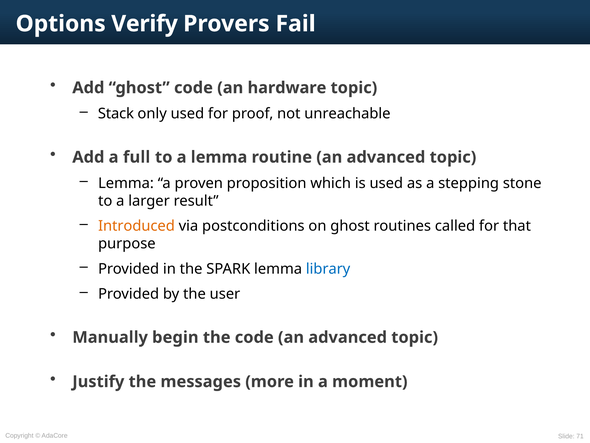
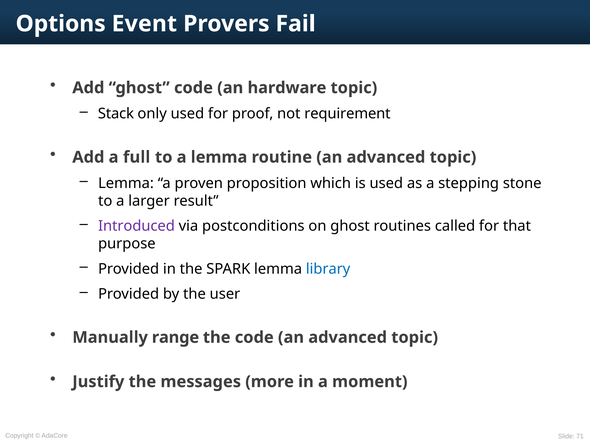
Verify: Verify -> Event (144, 24)
unreachable: unreachable -> requirement (347, 114)
Introduced colour: orange -> purple (136, 226)
begin: begin -> range (175, 337)
